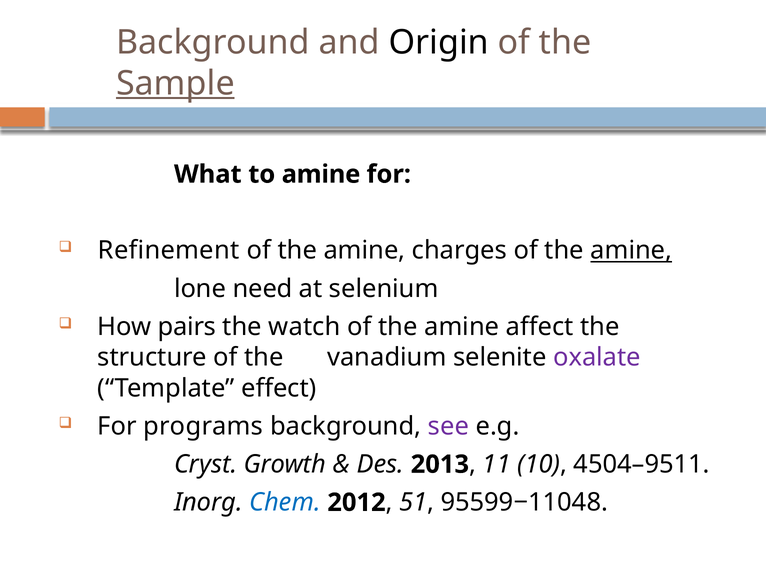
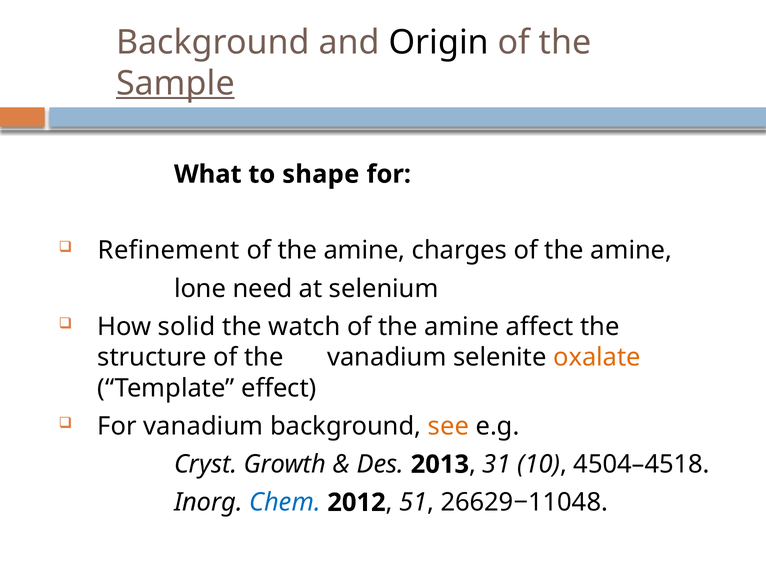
to amine: amine -> shape (321, 174)
amine underline: present -> none (631, 250)
pairs: pairs -> solid (187, 327)
oxalate colour: purple -> orange (597, 357)
For programs: programs -> vanadium (203, 426)
see colour: purple -> orange (448, 426)
11: 11 -> 31 (497, 464)
4504–9511: 4504–9511 -> 4504–4518 (642, 464)
95599−11048: 95599−11048 -> 26629−11048 (524, 502)
